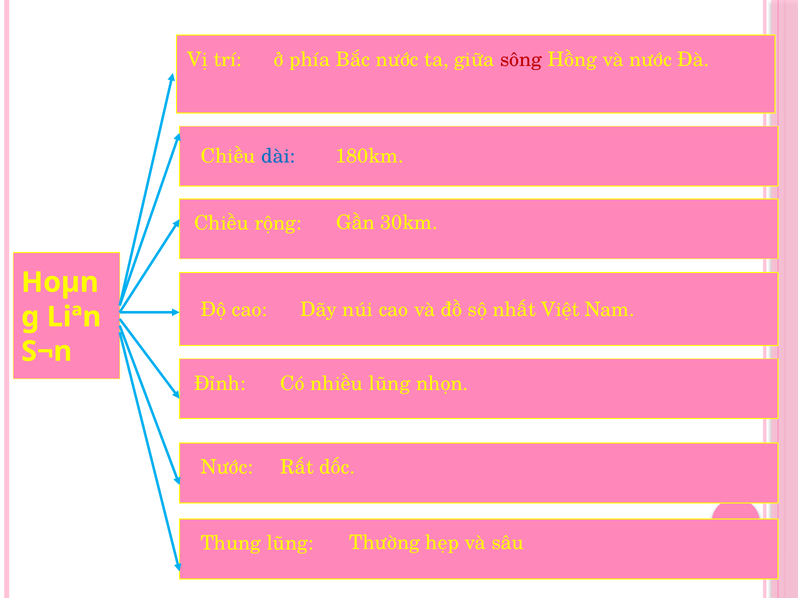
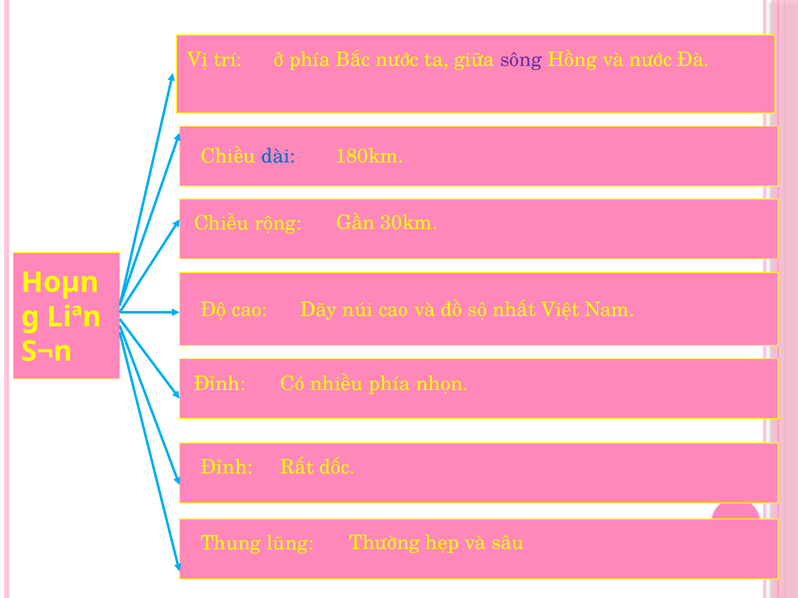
sông colour: red -> purple (521, 60)
nhiều lũng: lũng -> phía (390, 384)
Nước: Nước -> Đỉnh (227, 467)
